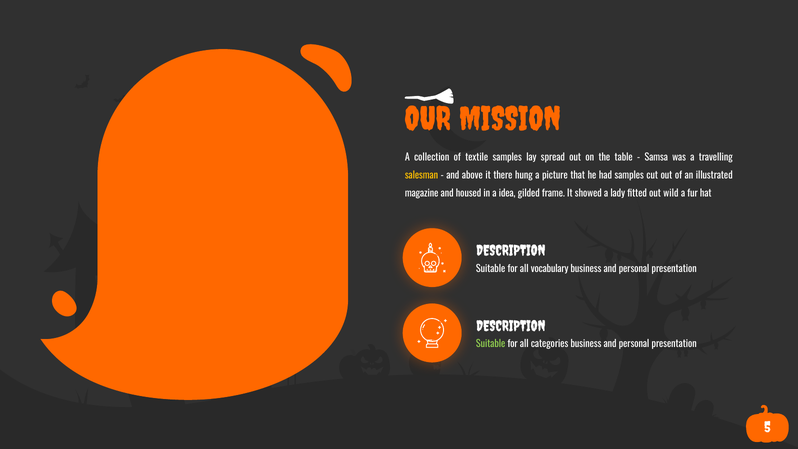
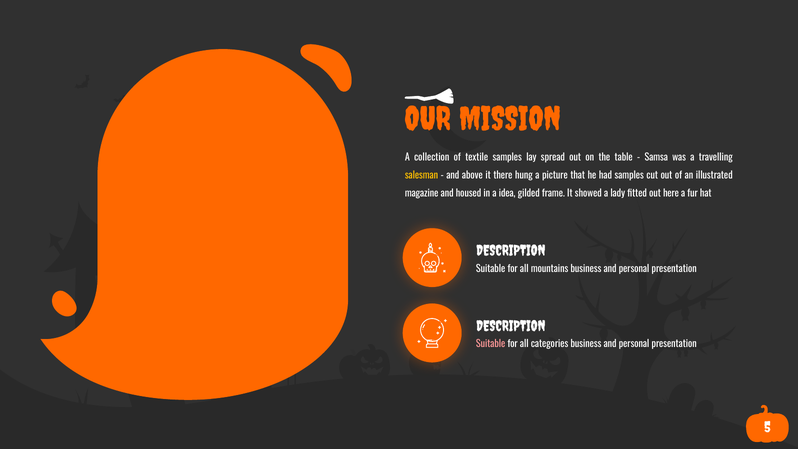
wild: wild -> here (671, 193)
vocabulary: vocabulary -> mountains (550, 269)
Suitable colour: light green -> pink (491, 344)
